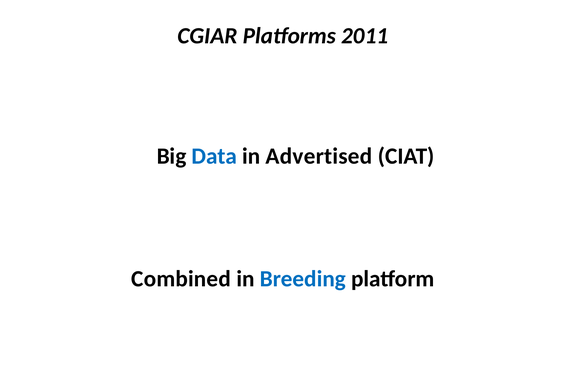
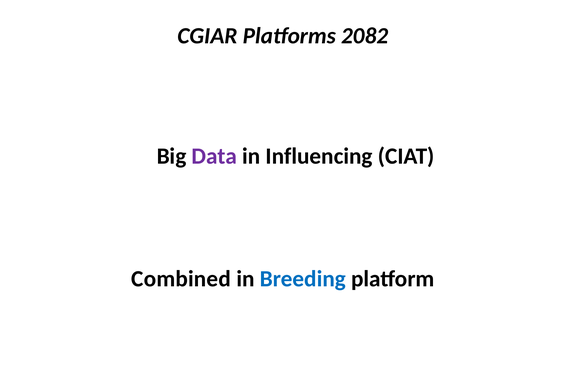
2011: 2011 -> 2082 (365, 36)
Data colour: blue -> purple (214, 156)
Advertised: Advertised -> Influencing (319, 156)
